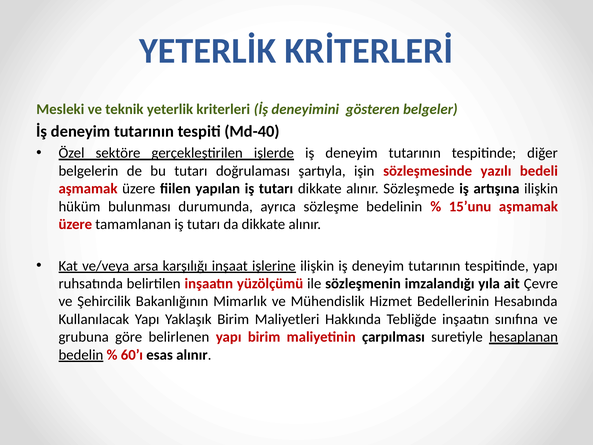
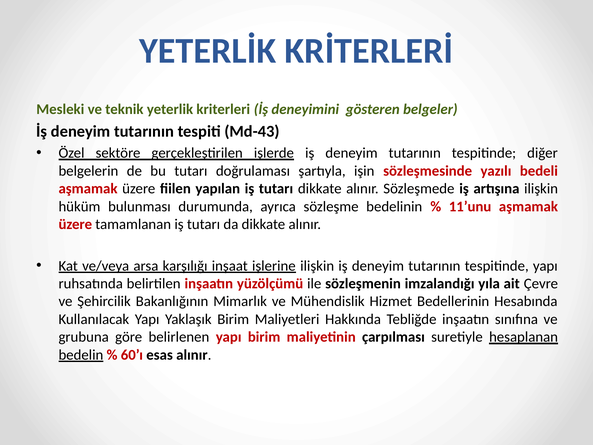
Md-40: Md-40 -> Md-43 (252, 131)
15’unu: 15’unu -> 11’unu (470, 206)
